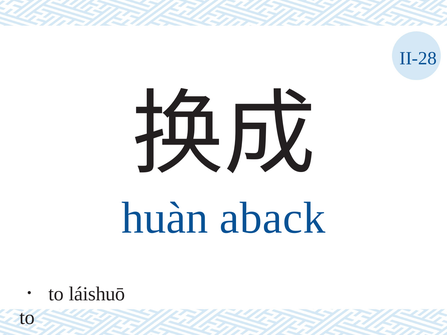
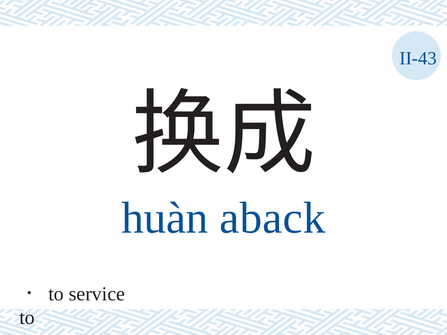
II-28: II-28 -> II-43 (418, 59)
láishuō: láishuō -> service (97, 294)
